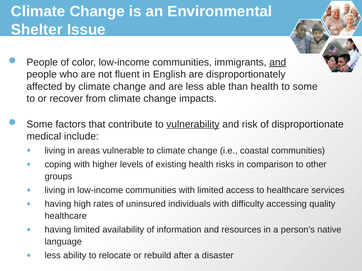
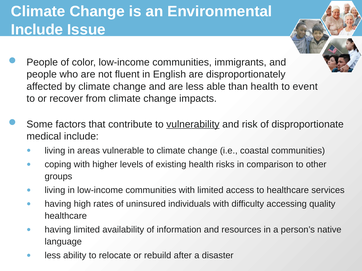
Shelter: Shelter -> Include (37, 30)
and underline: present -> none (278, 62)
to some: some -> event (305, 87)
